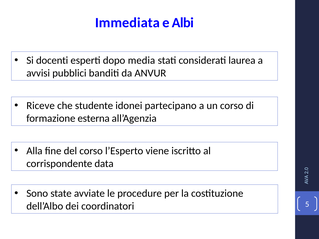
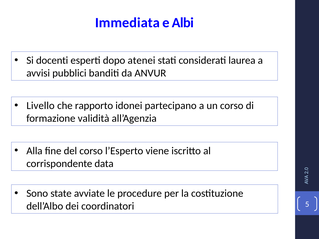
media: media -> atenei (141, 60)
Riceve: Riceve -> Livello (41, 106)
studente: studente -> rapporto (94, 106)
esterna: esterna -> validità (94, 118)
